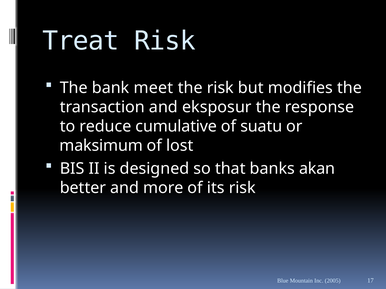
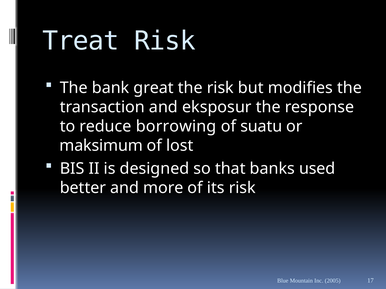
meet: meet -> great (154, 88)
cumulative: cumulative -> borrowing (176, 127)
akan: akan -> used (317, 169)
